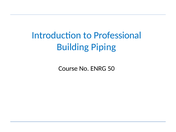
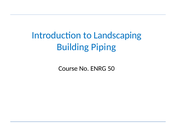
Professional: Professional -> Landscaping (118, 35)
